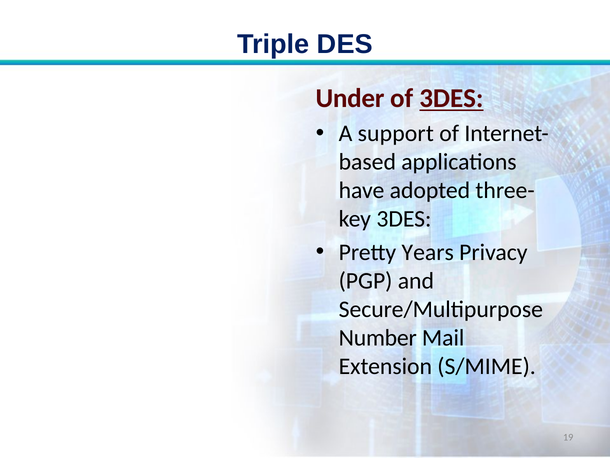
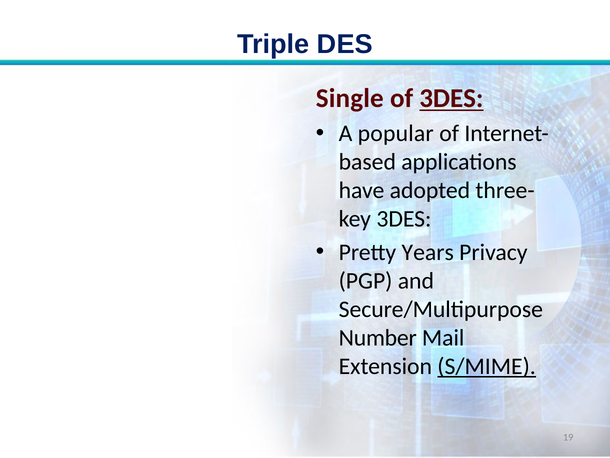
Under: Under -> Single (350, 98)
support: support -> popular (396, 133)
S/MIME underline: none -> present (487, 366)
